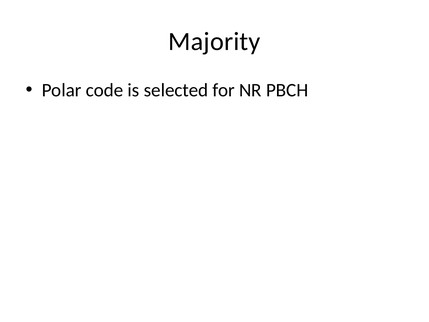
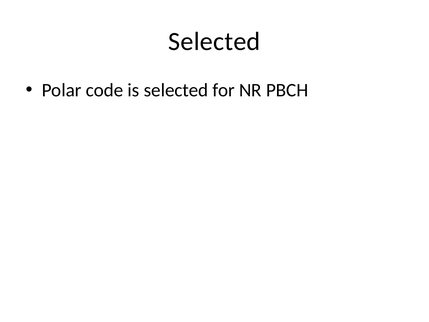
Majority: Majority -> Selected (214, 42)
